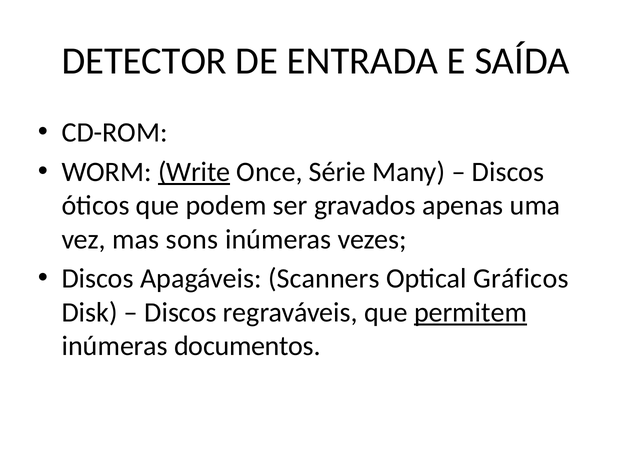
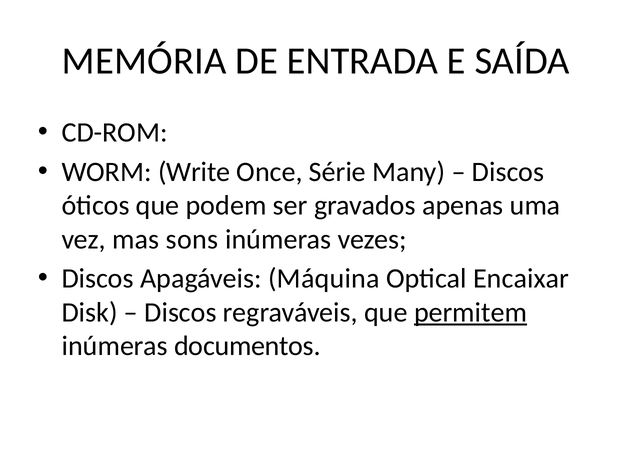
DETECTOR: DETECTOR -> MEMÓRIA (144, 61)
Write underline: present -> none (194, 172)
Scanners: Scanners -> Máquina (324, 279)
Gráficos: Gráficos -> Encaixar (521, 279)
